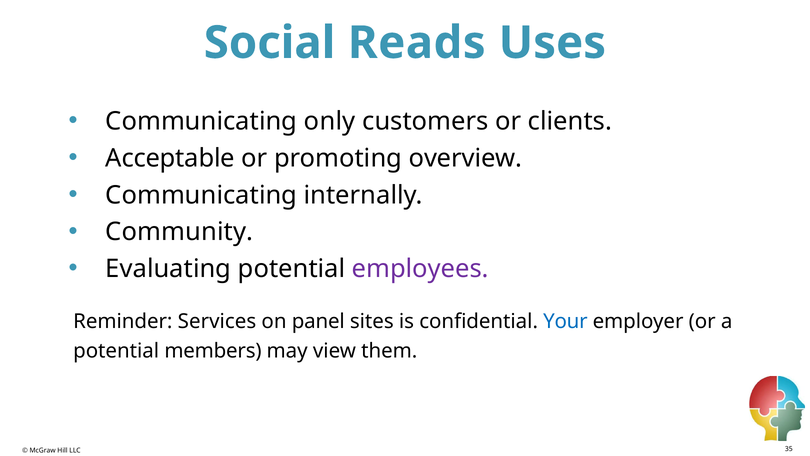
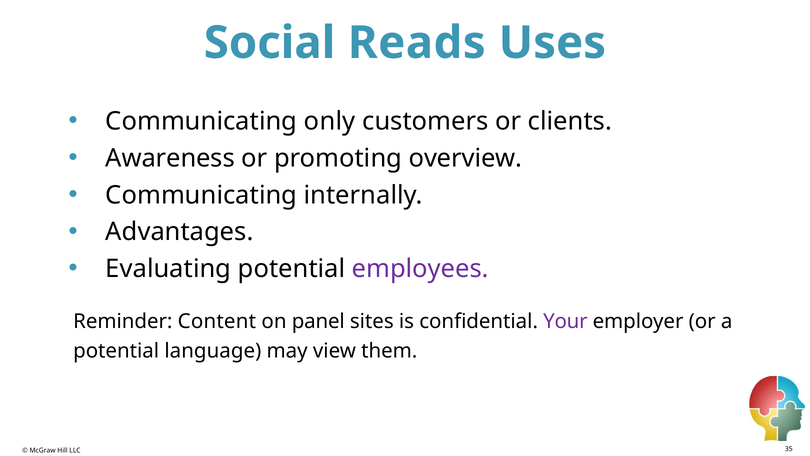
Acceptable: Acceptable -> Awareness (170, 158)
Community: Community -> Advantages (179, 232)
Services: Services -> Content (217, 321)
Your colour: blue -> purple (565, 321)
members: members -> language (213, 350)
